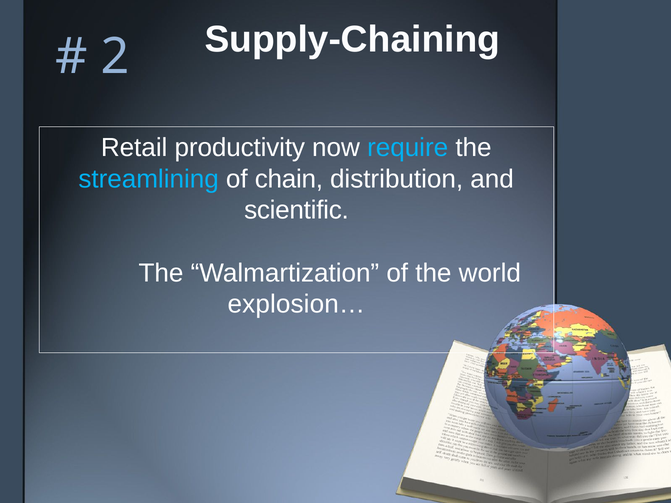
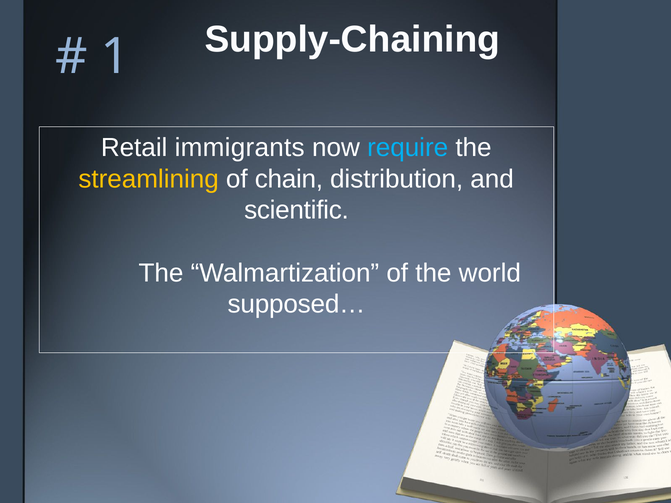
2: 2 -> 1 (115, 57)
productivity: productivity -> immigrants (240, 148)
streamlining colour: light blue -> yellow (149, 179)
explosion…: explosion… -> supposed… (296, 304)
